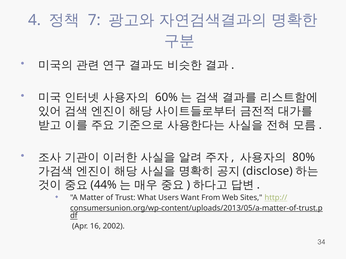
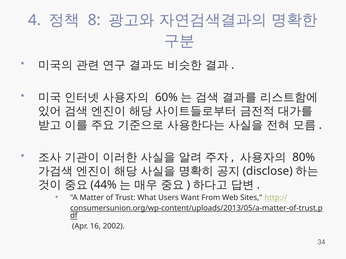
7: 7 -> 8 (94, 20)
